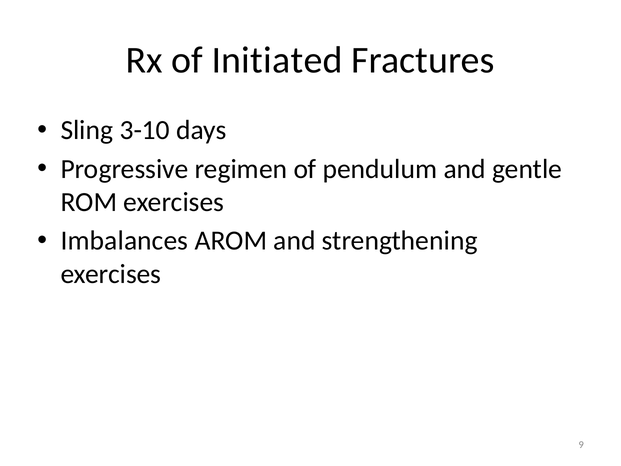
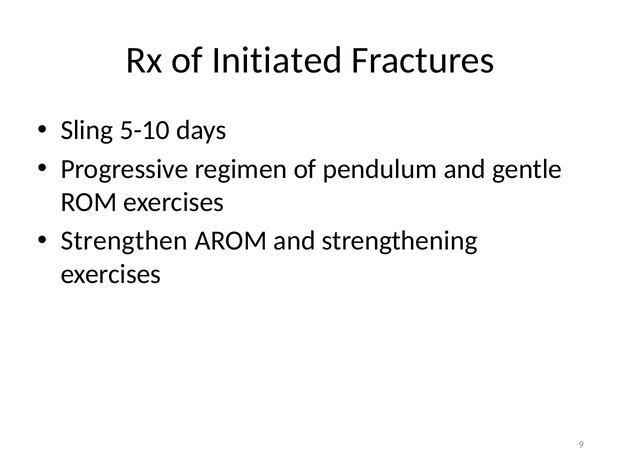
3-10: 3-10 -> 5-10 (145, 130)
Imbalances: Imbalances -> Strengthen (124, 241)
